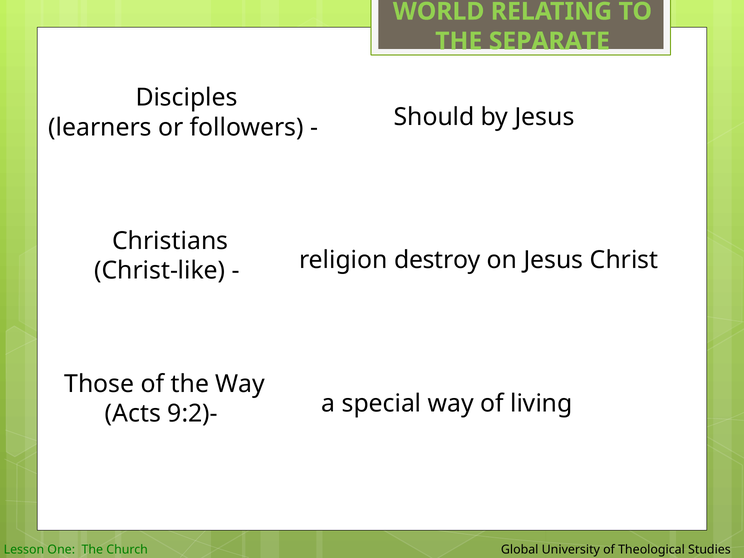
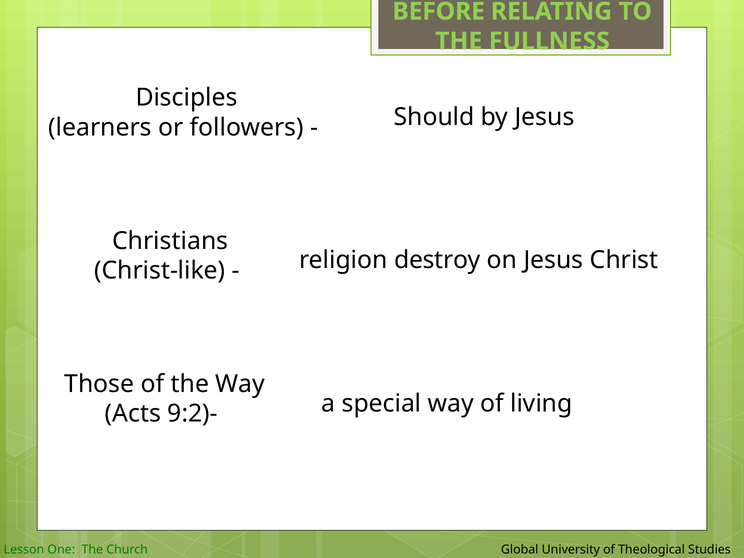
WORLD: WORLD -> BEFORE (439, 11)
SEPARATE: SEPARATE -> FULLNESS (549, 41)
